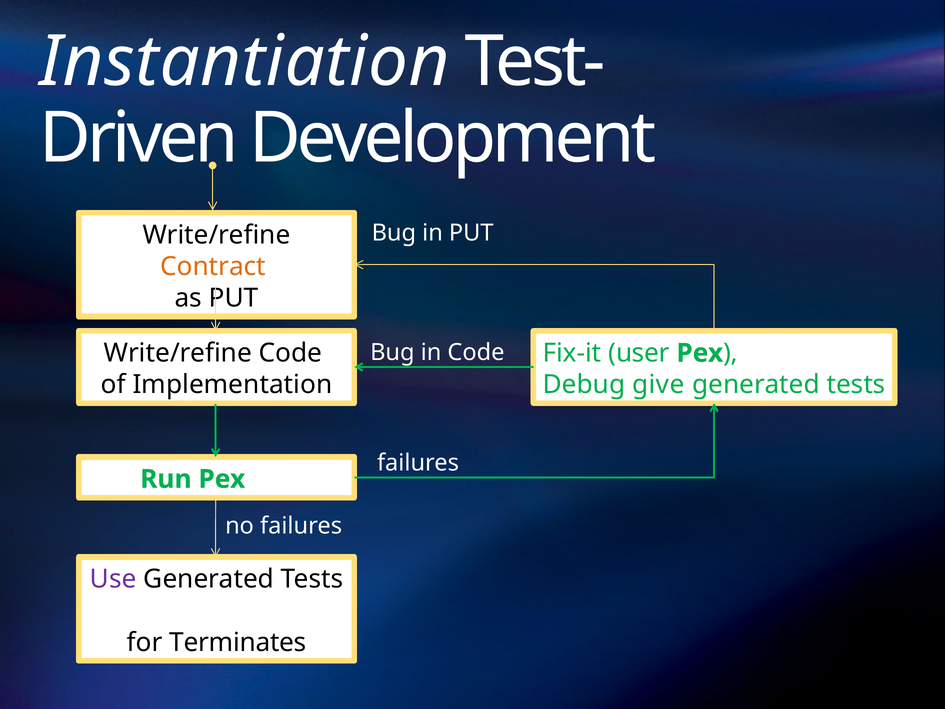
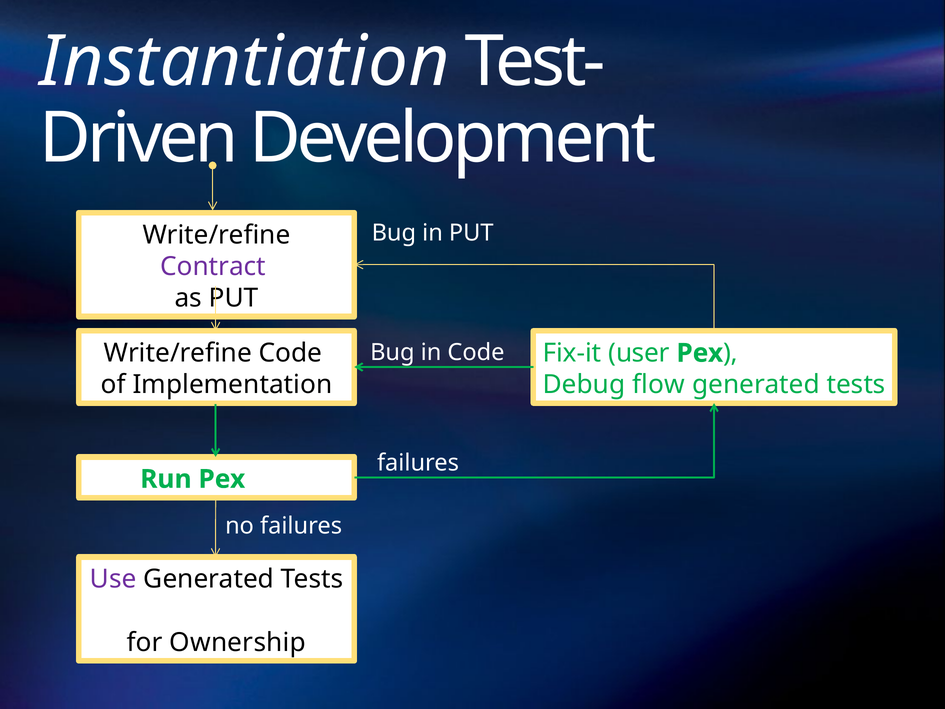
Contract colour: orange -> purple (213, 266)
give: give -> flow (658, 384)
Terminates: Terminates -> Ownership (238, 642)
